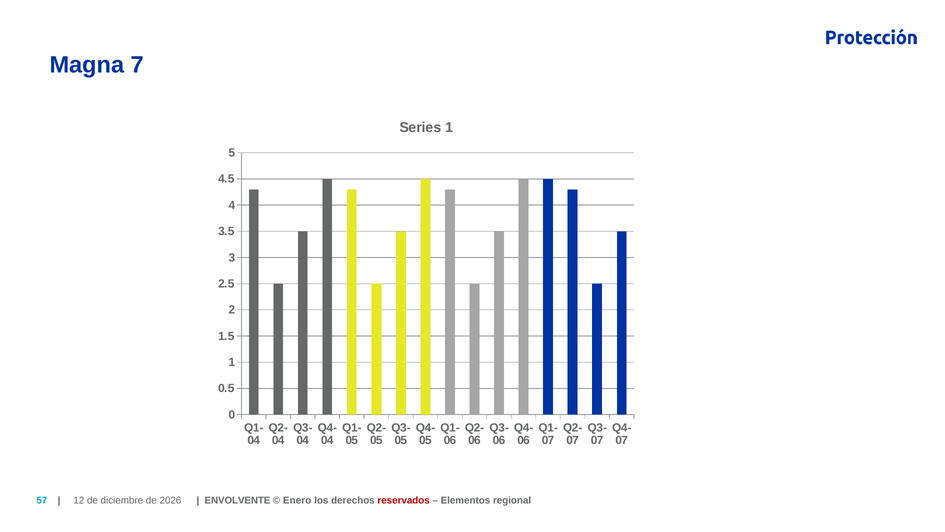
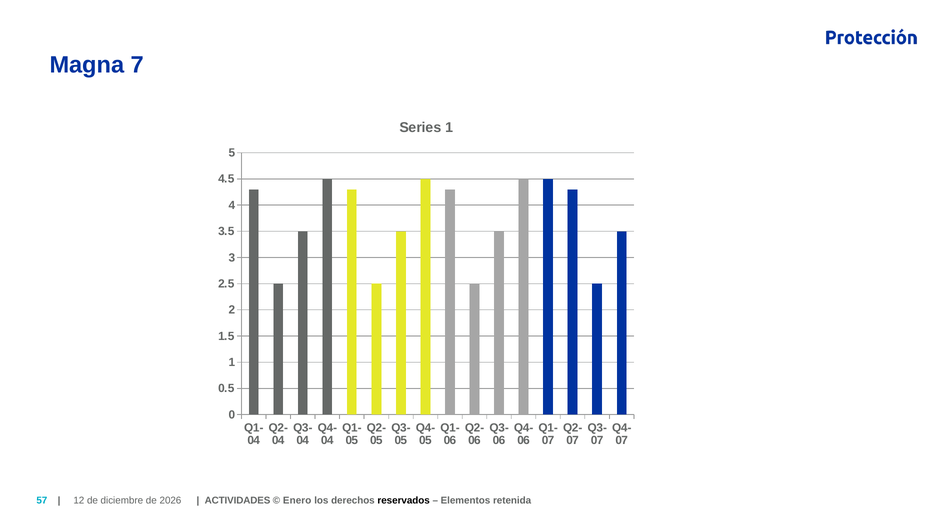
ENVOLVENTE: ENVOLVENTE -> ACTIVIDADES (238, 500)
reservados colour: red -> black (404, 500)
regional: regional -> retenida (512, 500)
